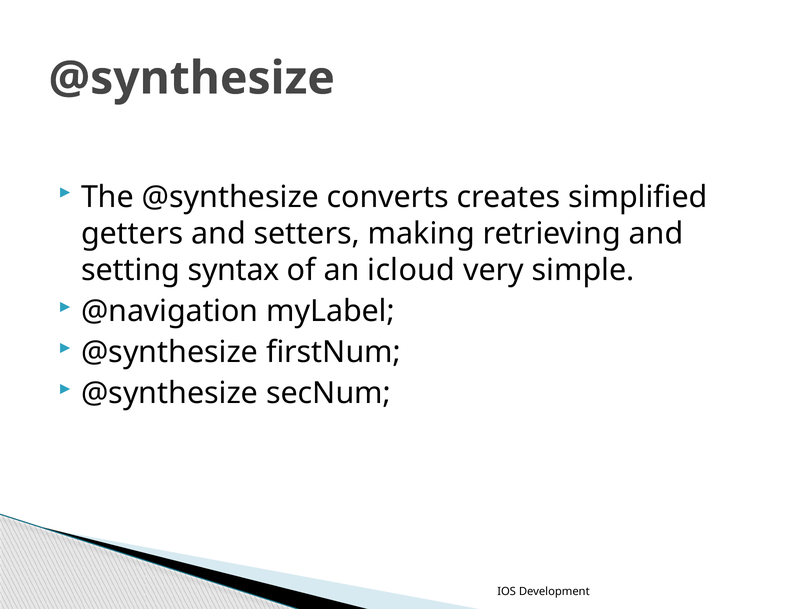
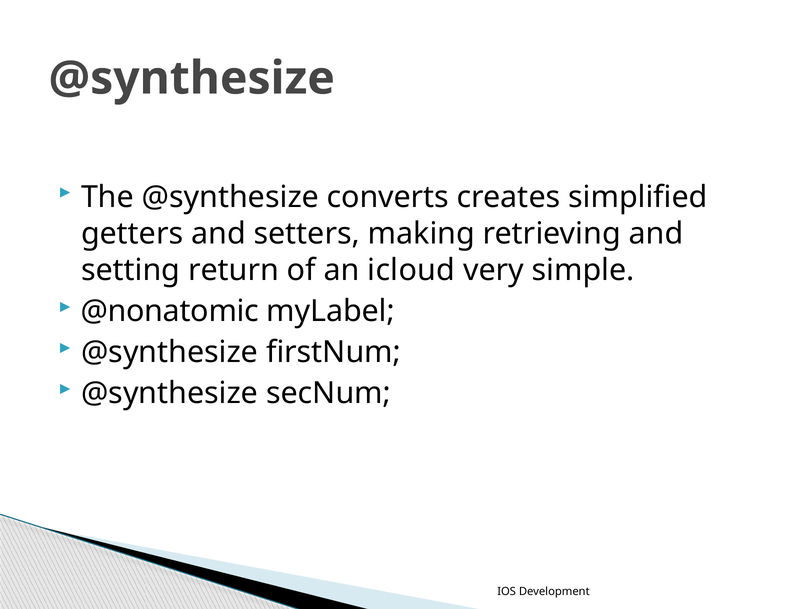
syntax: syntax -> return (234, 270)
@navigation: @navigation -> @nonatomic (170, 311)
